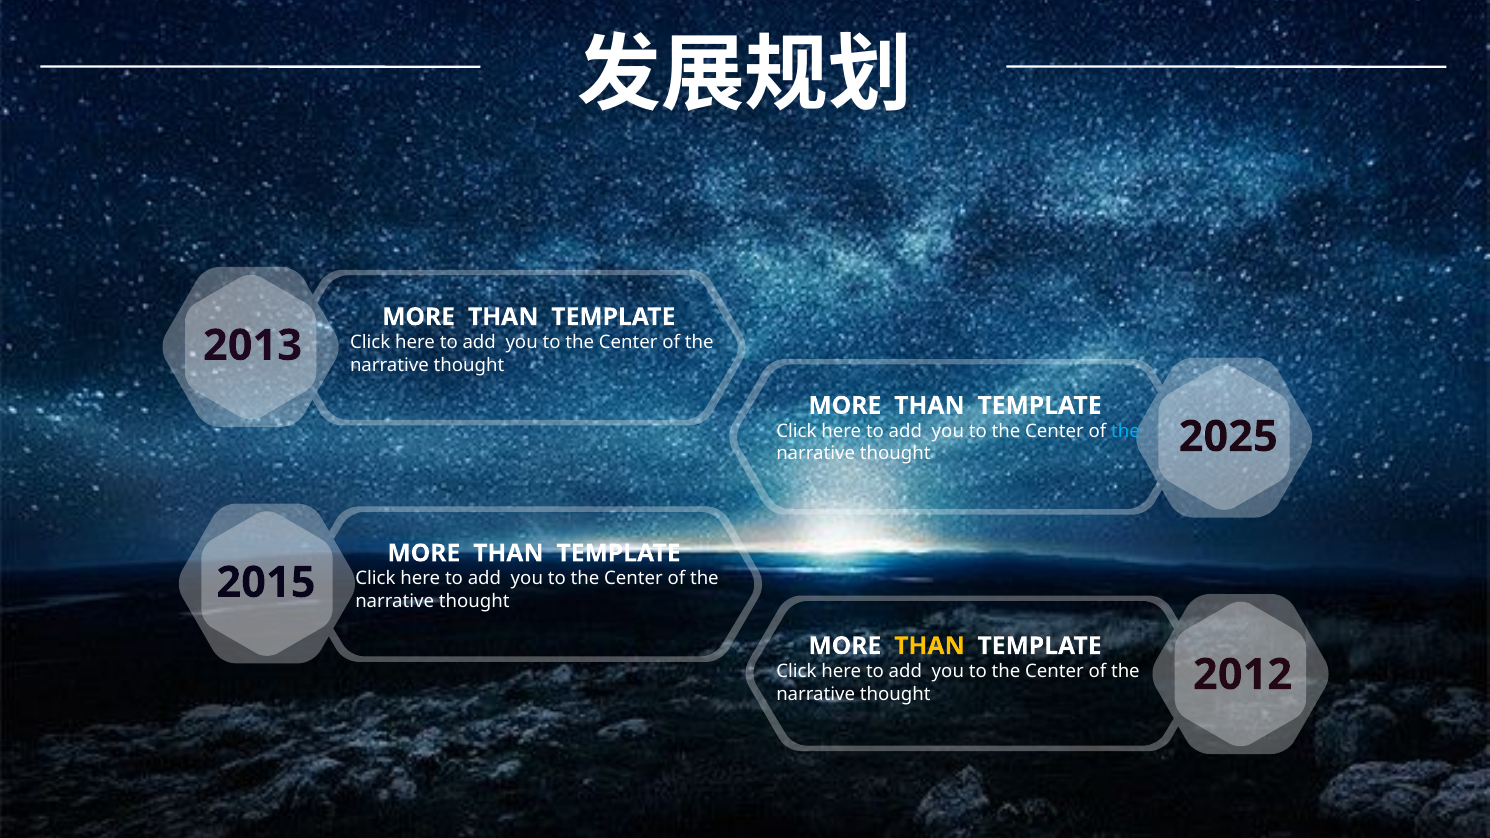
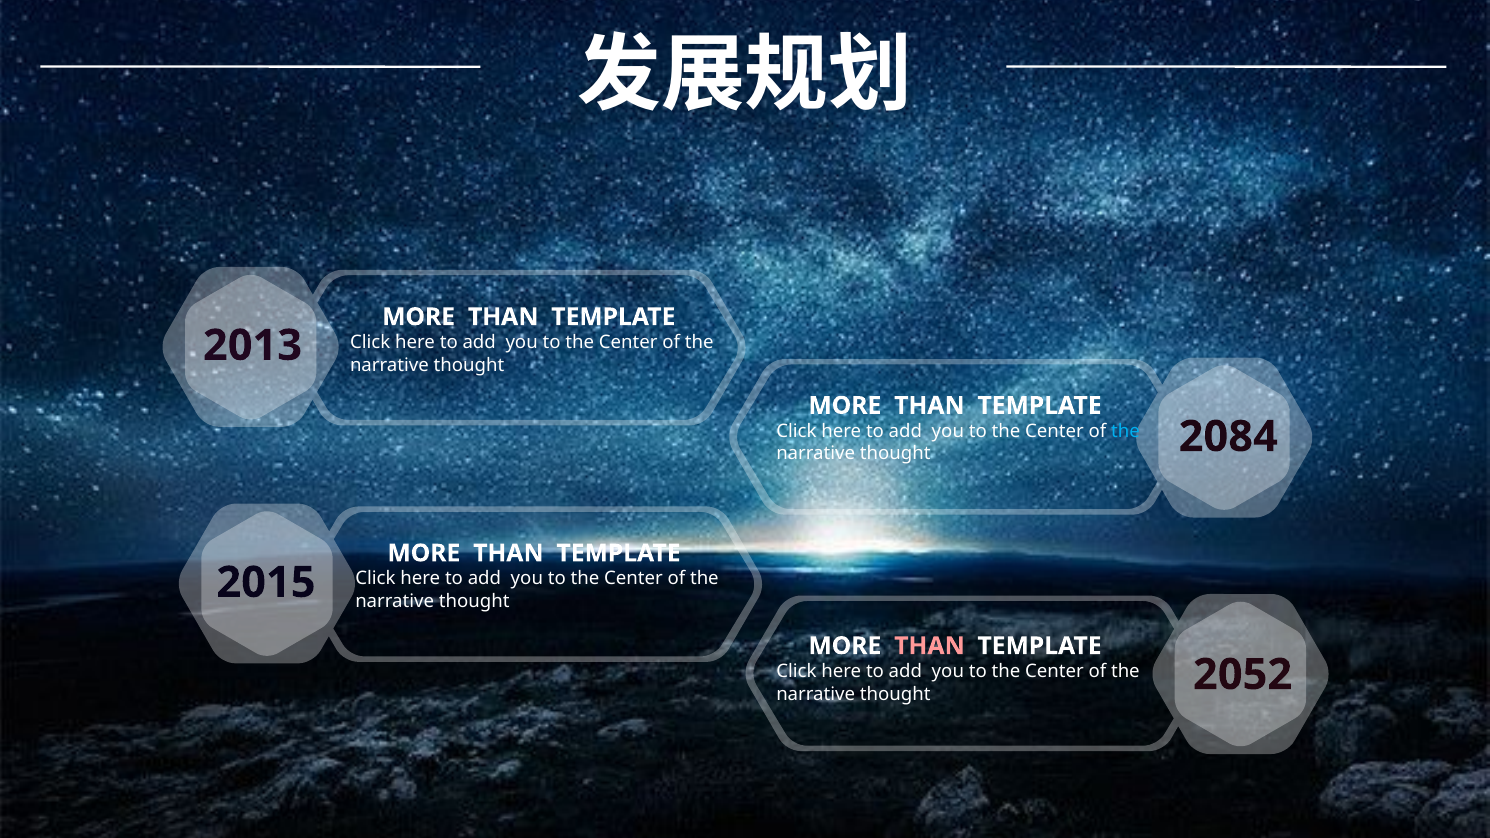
2025: 2025 -> 2084 (1228, 437)
THAN colour: yellow -> pink (929, 646)
2012: 2012 -> 2052 (1243, 675)
